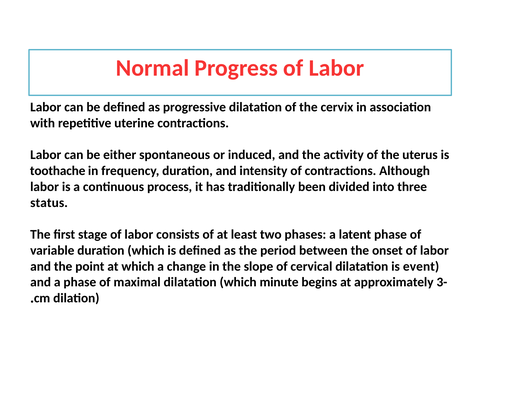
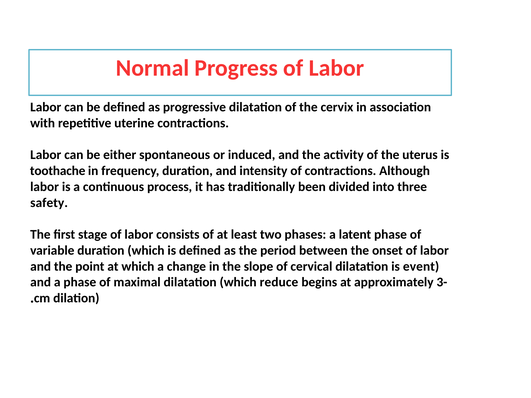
status: status -> safety (49, 203)
minute: minute -> reduce (279, 282)
